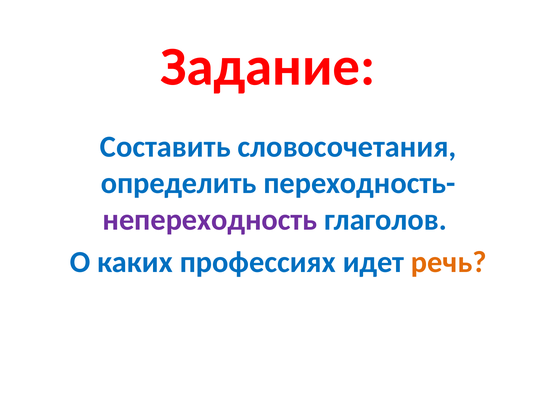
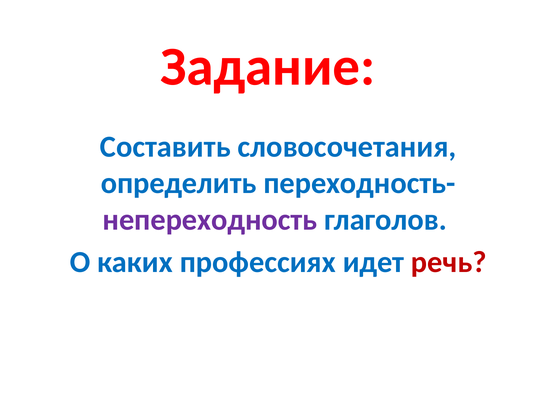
речь colour: orange -> red (449, 262)
